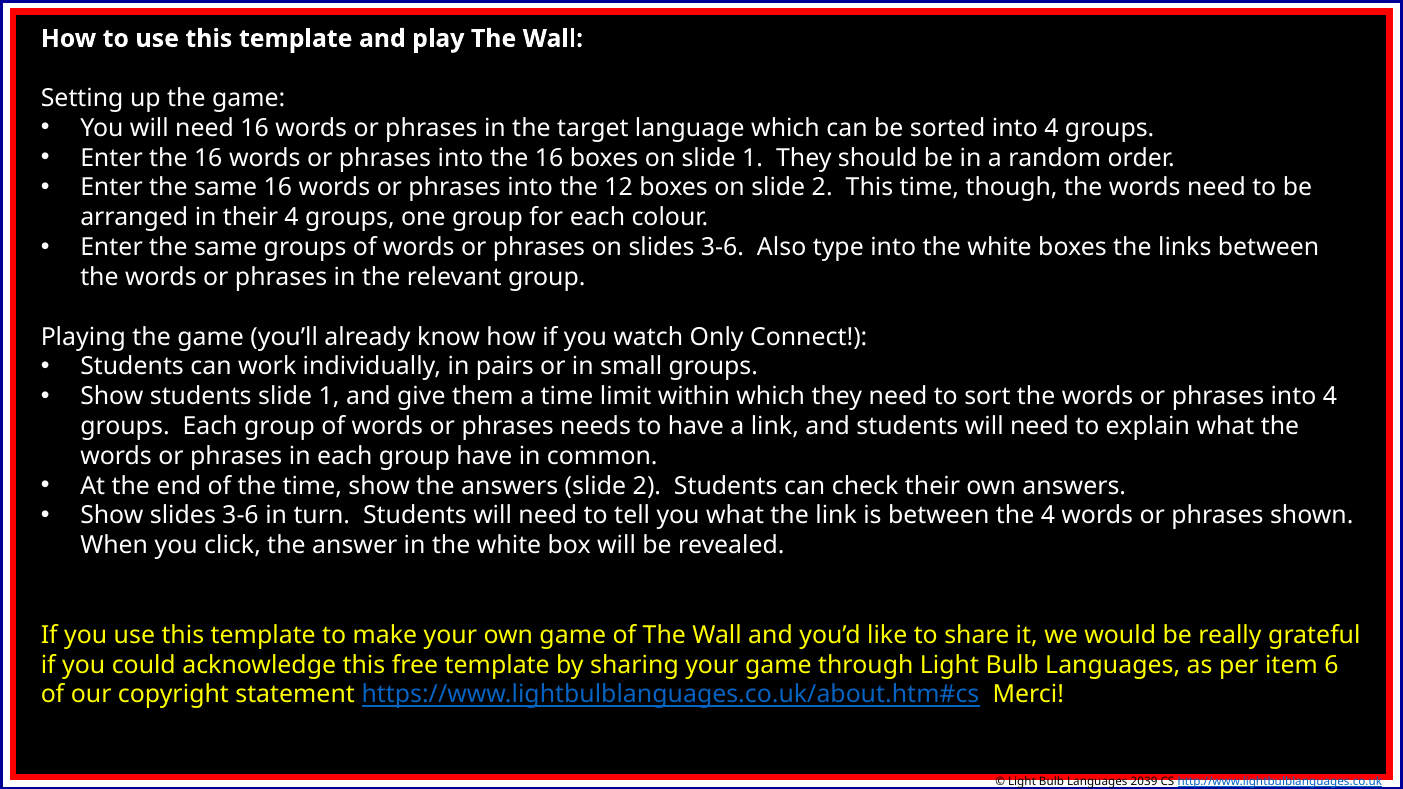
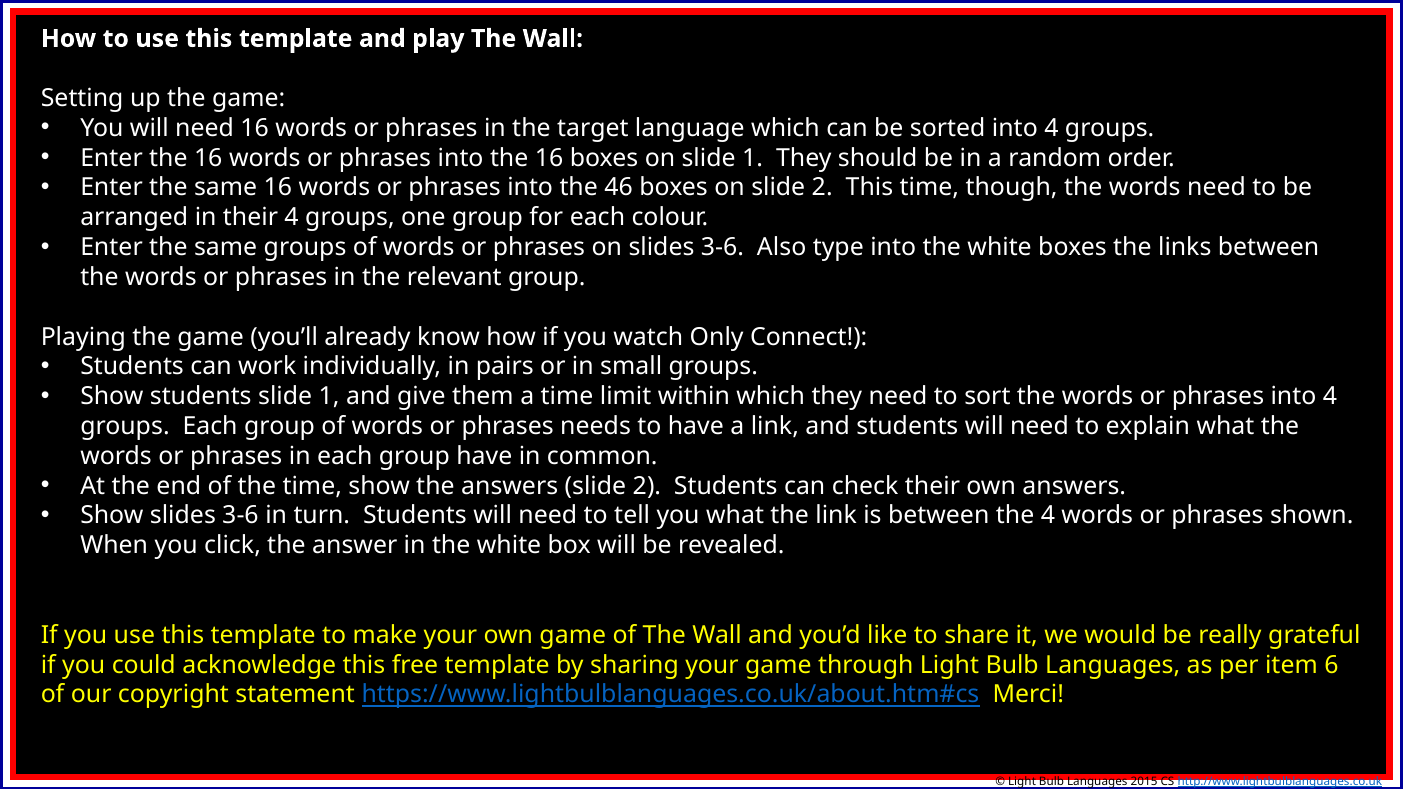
12: 12 -> 46 (619, 188)
2039: 2039 -> 2015 (1144, 781)
